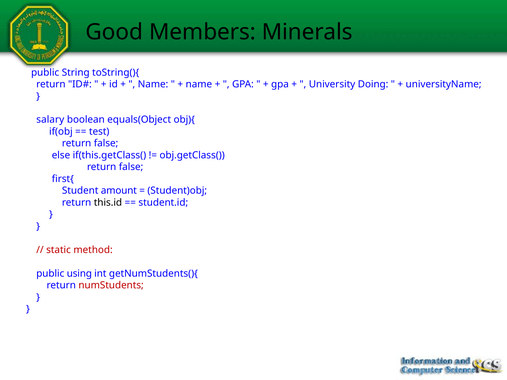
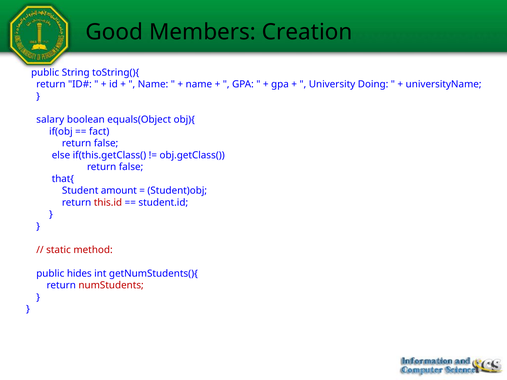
Minerals: Minerals -> Creation (307, 32)
test: test -> fact (99, 132)
first{: first{ -> that{ (63, 179)
this.id colour: black -> red (108, 203)
using: using -> hides (79, 274)
